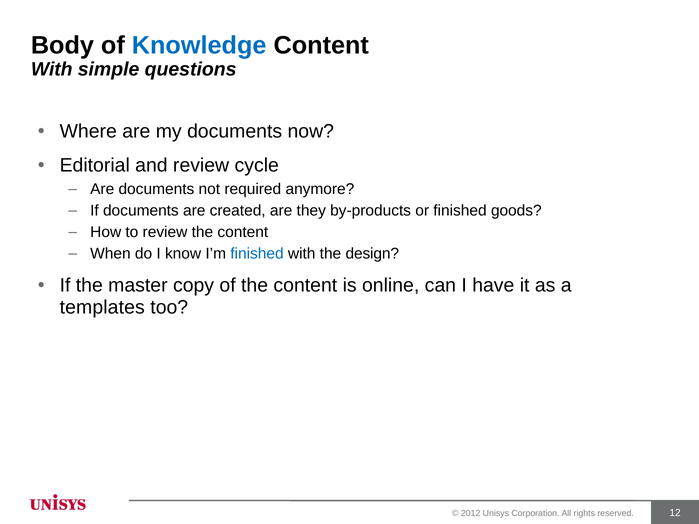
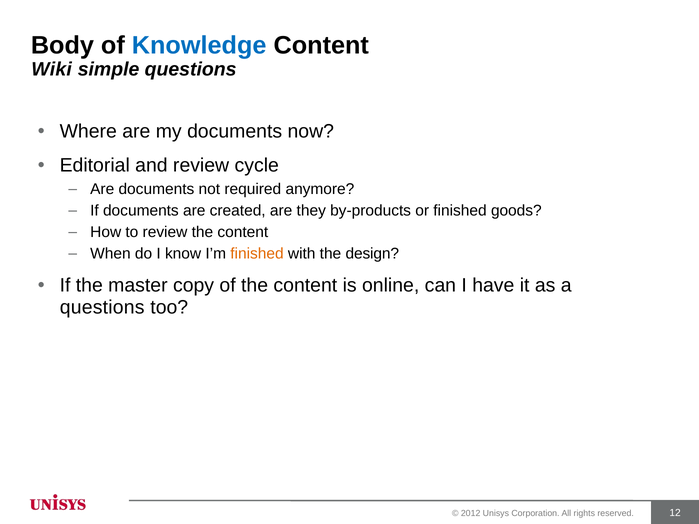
With: With -> Wiki (52, 70)
finished colour: blue -> orange (257, 254)
templates: templates -> questions (102, 308)
